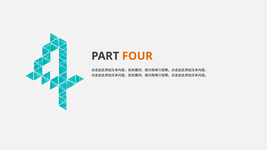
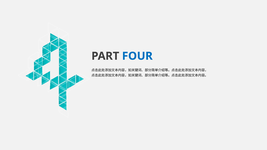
FOUR colour: orange -> blue (137, 56)
